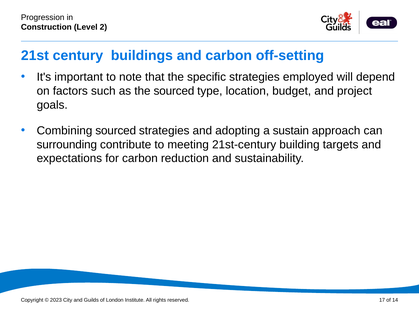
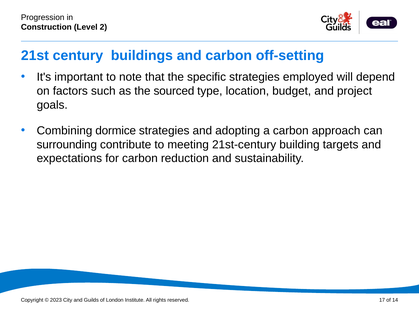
Combining sourced: sourced -> dormice (116, 131)
a sustain: sustain -> carbon (291, 131)
